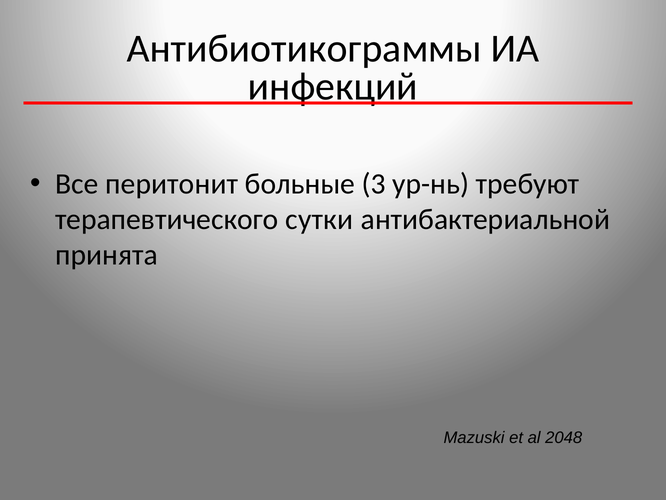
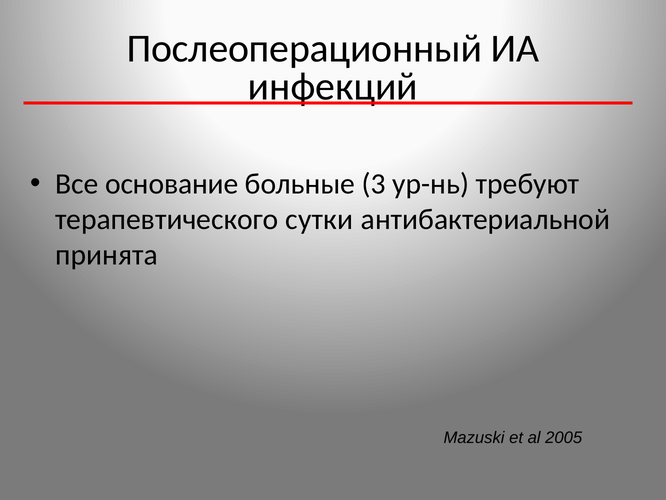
Антибиотикограммы: Антибиотикограммы -> Послеоперационный (304, 48)
перитонит: перитонит -> основание (172, 184)
2048: 2048 -> 2005 (564, 437)
